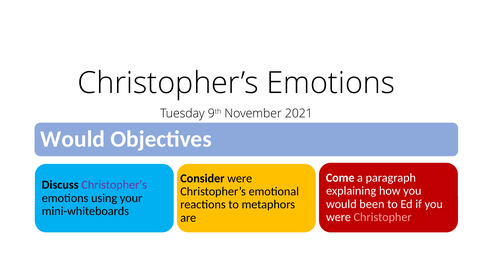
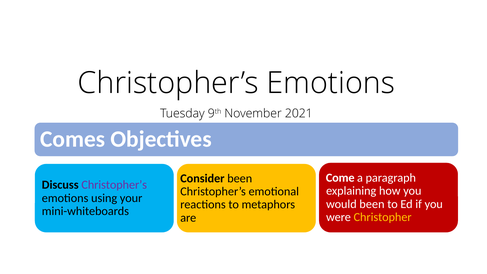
Would: Would -> Comes (73, 139)
Consider were: were -> been (240, 178)
Christopher colour: pink -> yellow (383, 217)
